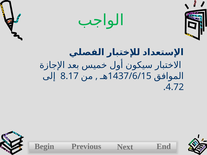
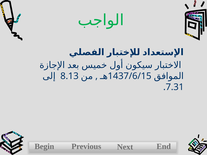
8.17: 8.17 -> 8.13 (69, 76)
4.72: 4.72 -> 7.31 (175, 87)
